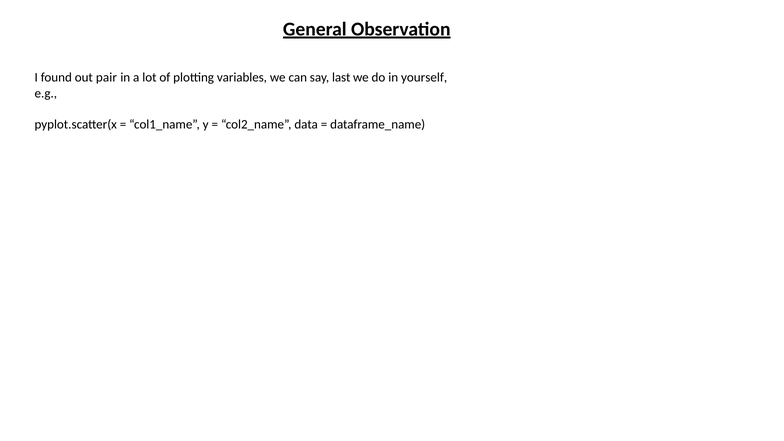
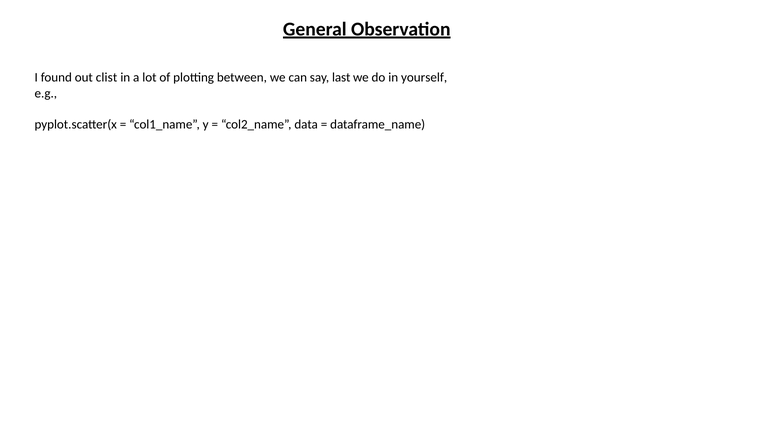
pair: pair -> clist (107, 78)
variables: variables -> between (242, 78)
